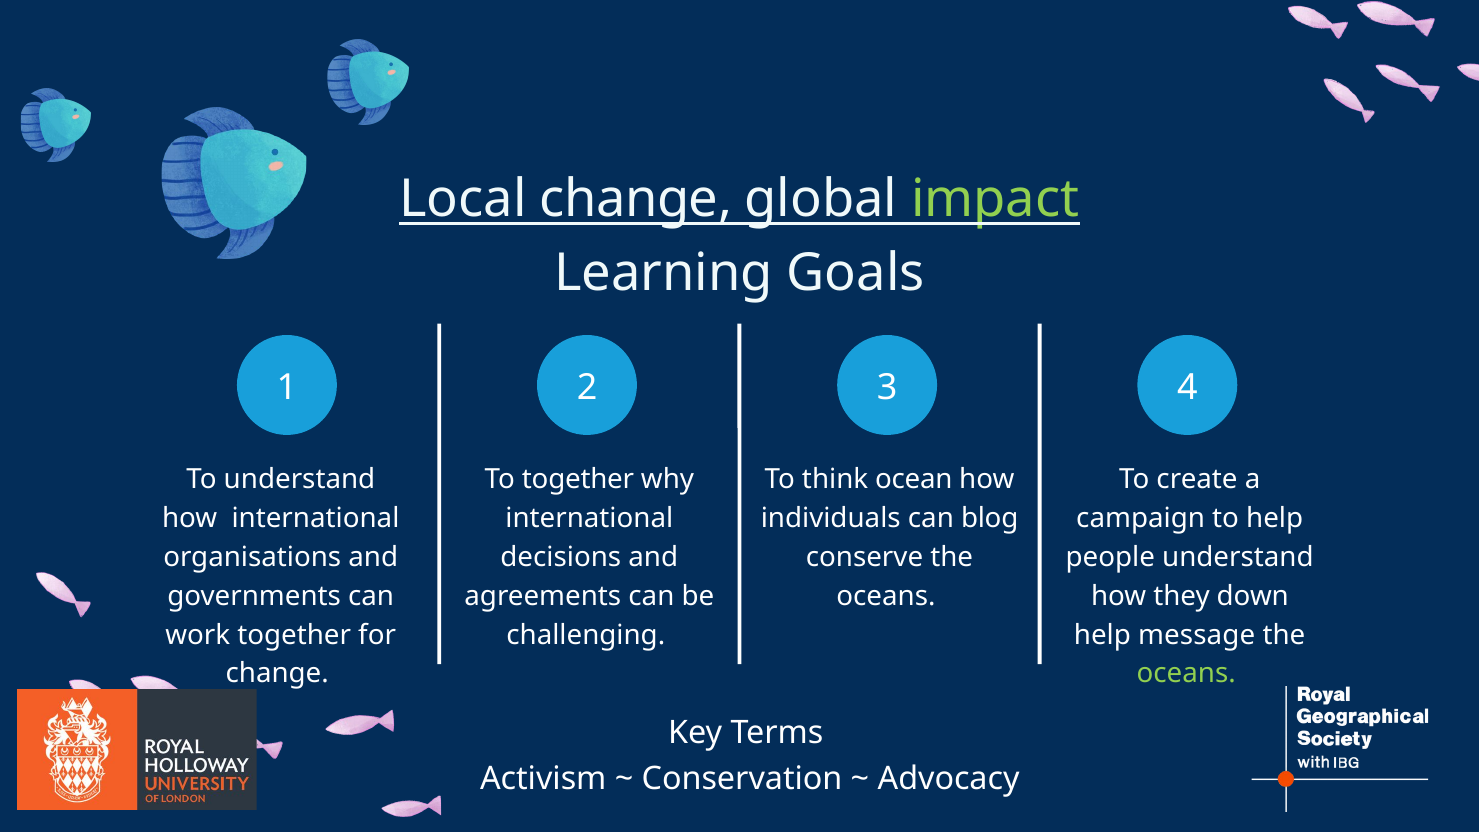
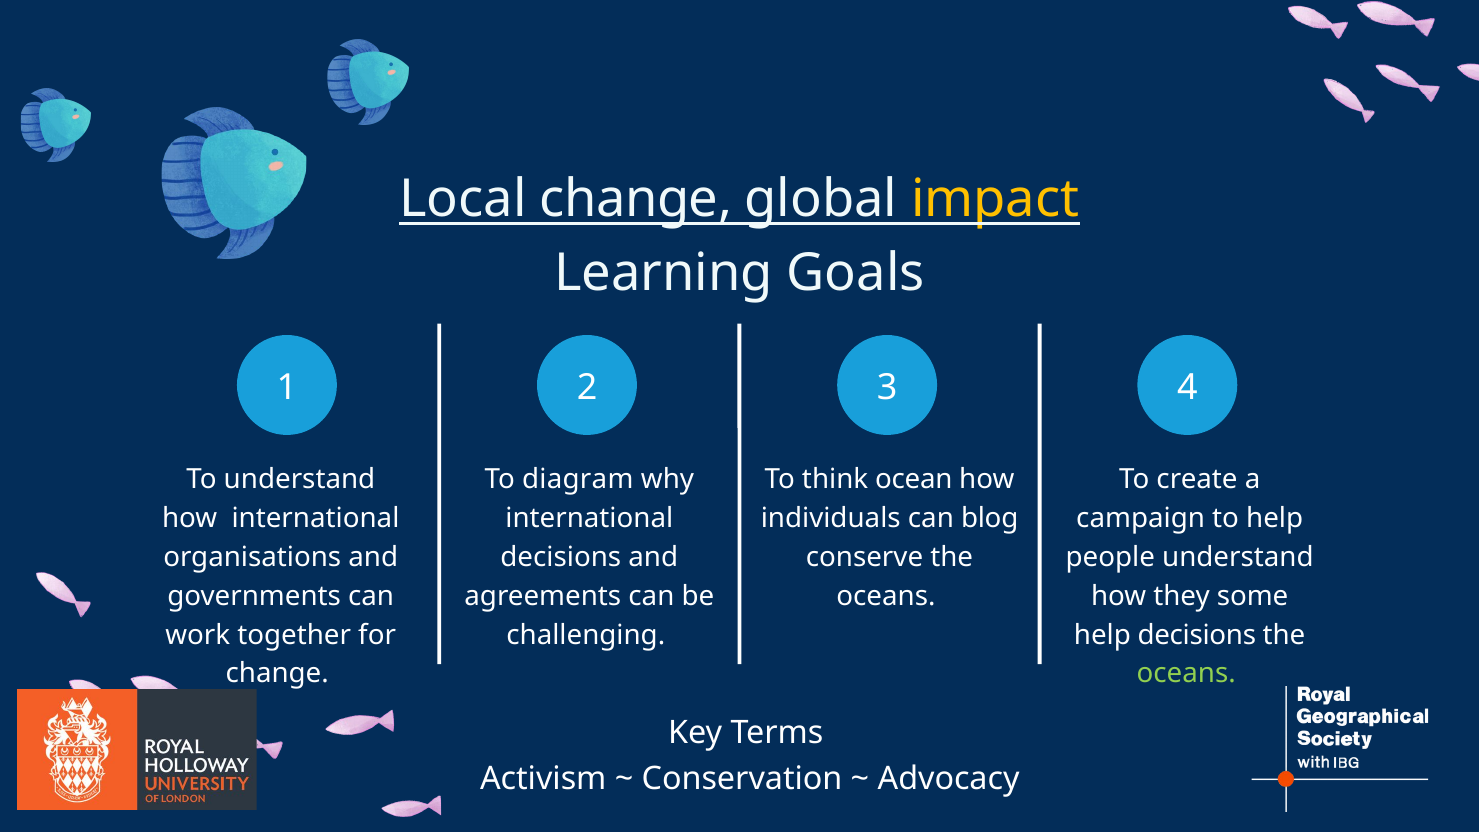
impact colour: light green -> yellow (995, 200)
To together: together -> diagram (578, 480)
down: down -> some (1253, 596)
help message: message -> decisions (1197, 635)
